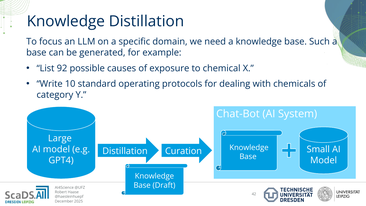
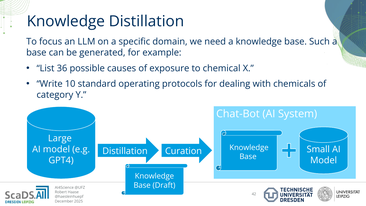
92: 92 -> 36 (62, 68)
